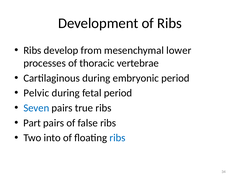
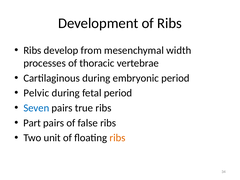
lower: lower -> width (179, 50)
into: into -> unit (52, 138)
ribs colour: blue -> orange (118, 138)
